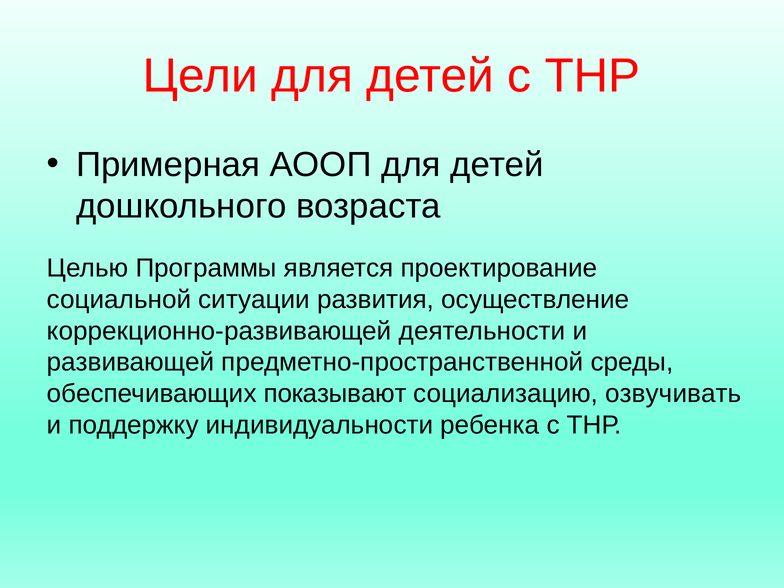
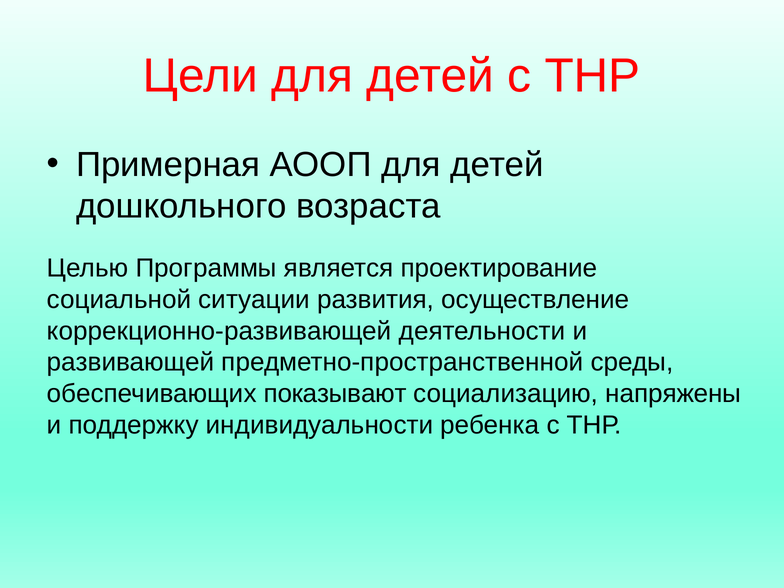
озвучивать: озвучивать -> напряжены (673, 394)
